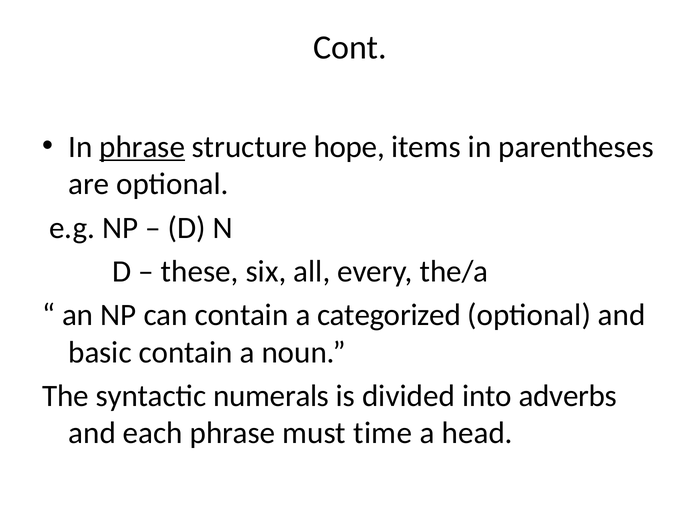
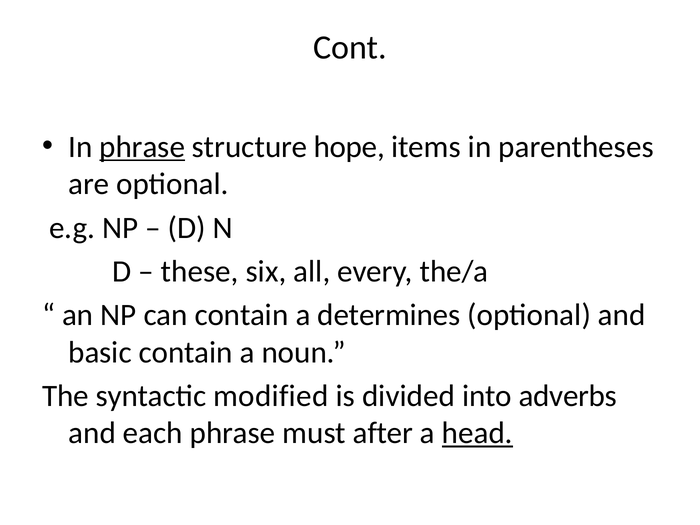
categorized: categorized -> determines (389, 315)
numerals: numerals -> modified (271, 396)
time: time -> after (383, 433)
head underline: none -> present (477, 433)
